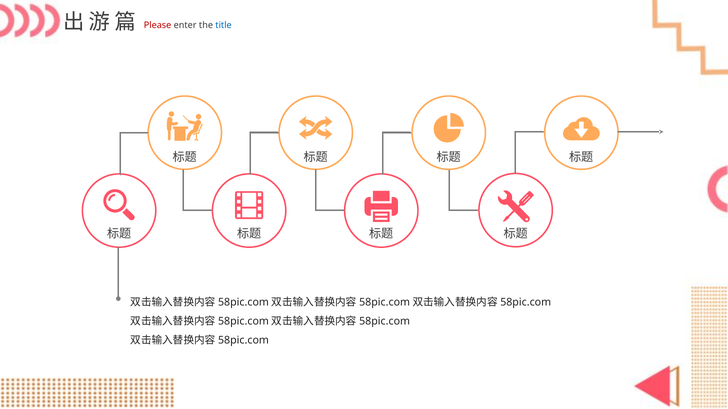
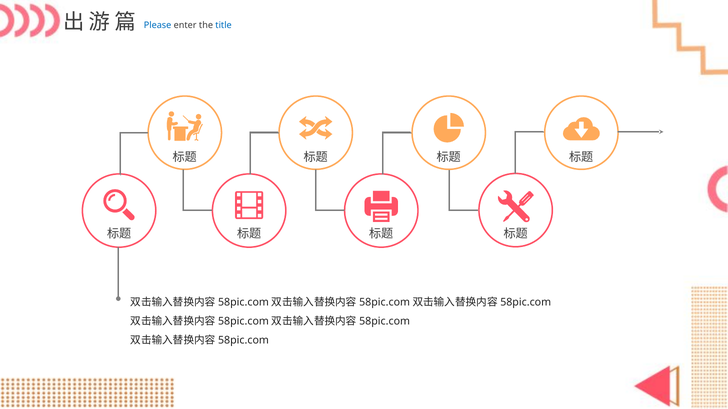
Please colour: red -> blue (158, 25)
